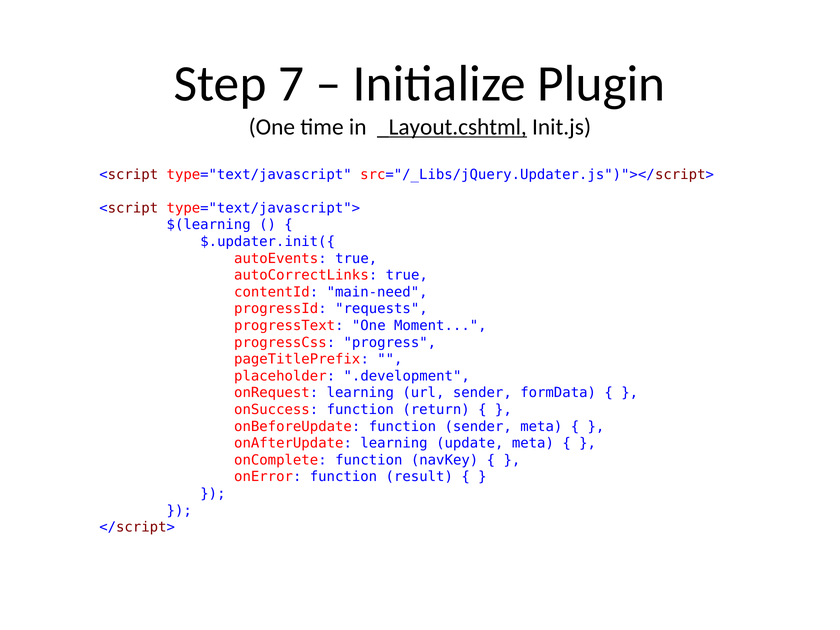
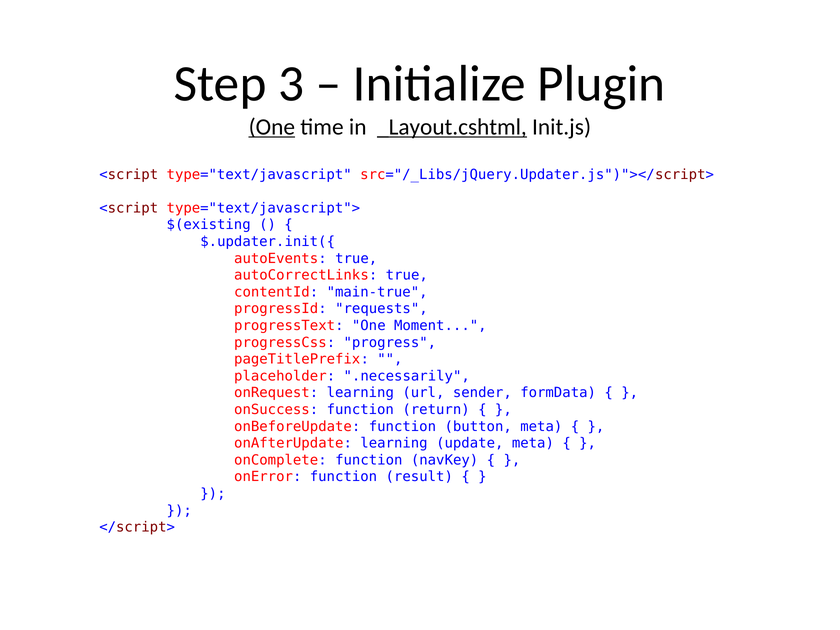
7: 7 -> 3 (291, 84)
One underline: none -> present (272, 127)
$(learning: $(learning -> $(existing (209, 225)
main-need: main-need -> main-true (377, 292)
.development: .development -> .necessarily (407, 376)
function sender: sender -> button (478, 426)
